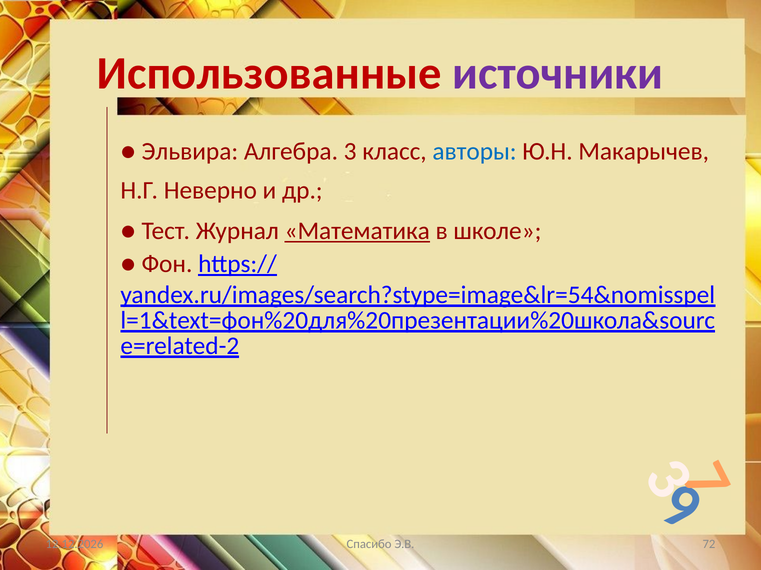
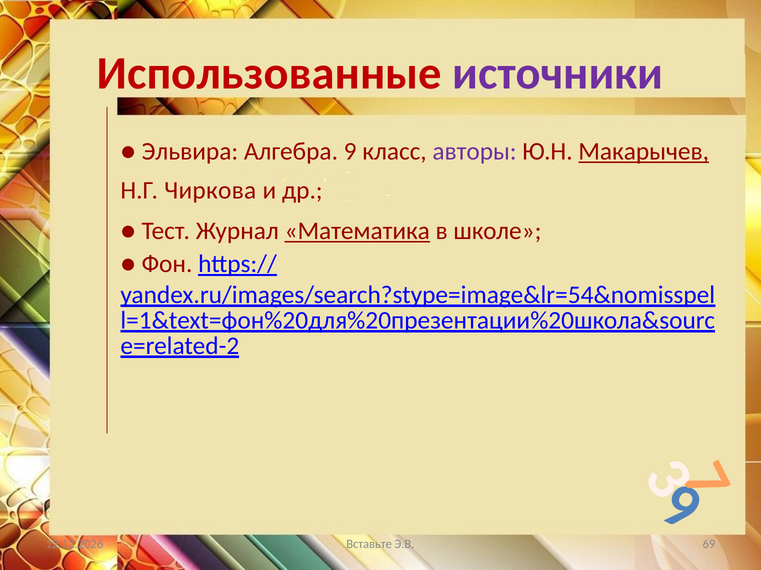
Алгебра 3: 3 -> 9 (350, 152)
авторы colour: blue -> purple (475, 152)
Макарычев underline: none -> present (644, 152)
Неверно: Неверно -> Чиркова (210, 190)
Спасибо: Спасибо -> Вставьте (369, 545)
72: 72 -> 69 (709, 545)
